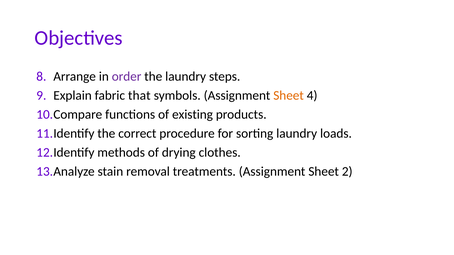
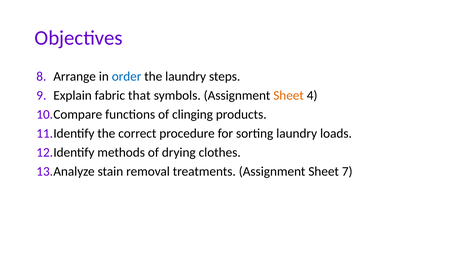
order colour: purple -> blue (127, 77)
existing: existing -> clinging (193, 115)
2: 2 -> 7 (347, 172)
